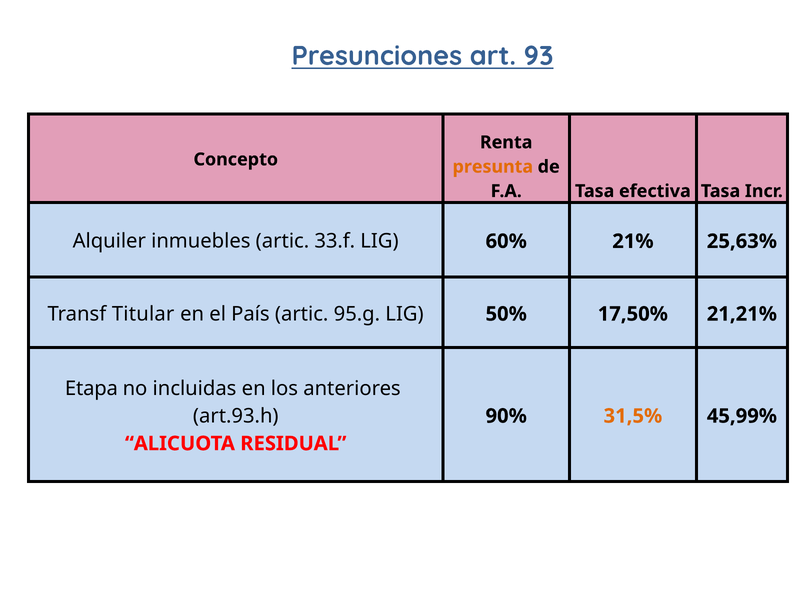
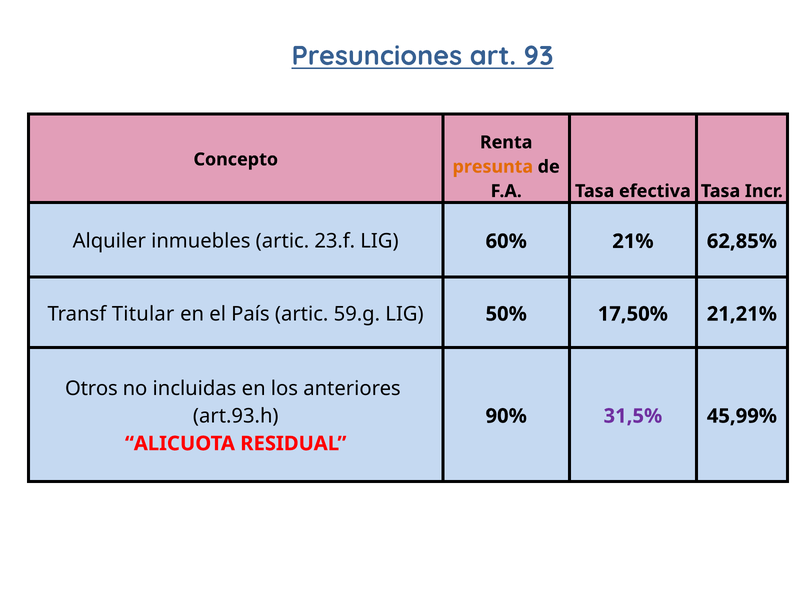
33.f: 33.f -> 23.f (335, 241)
25,63%: 25,63% -> 62,85% (742, 241)
95.g: 95.g -> 59.g (357, 314)
Etapa: Etapa -> Otros (91, 389)
31,5% colour: orange -> purple (633, 416)
